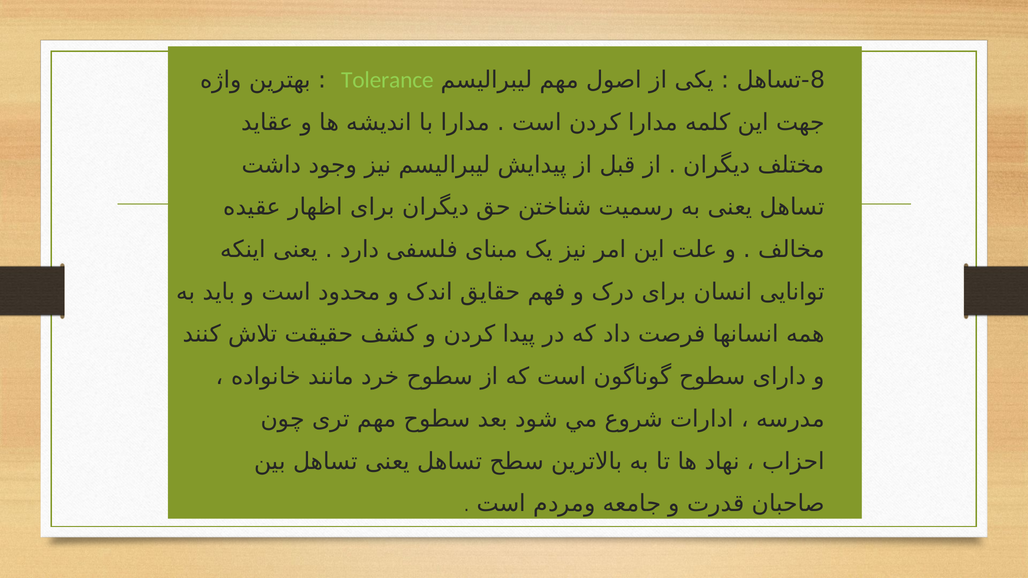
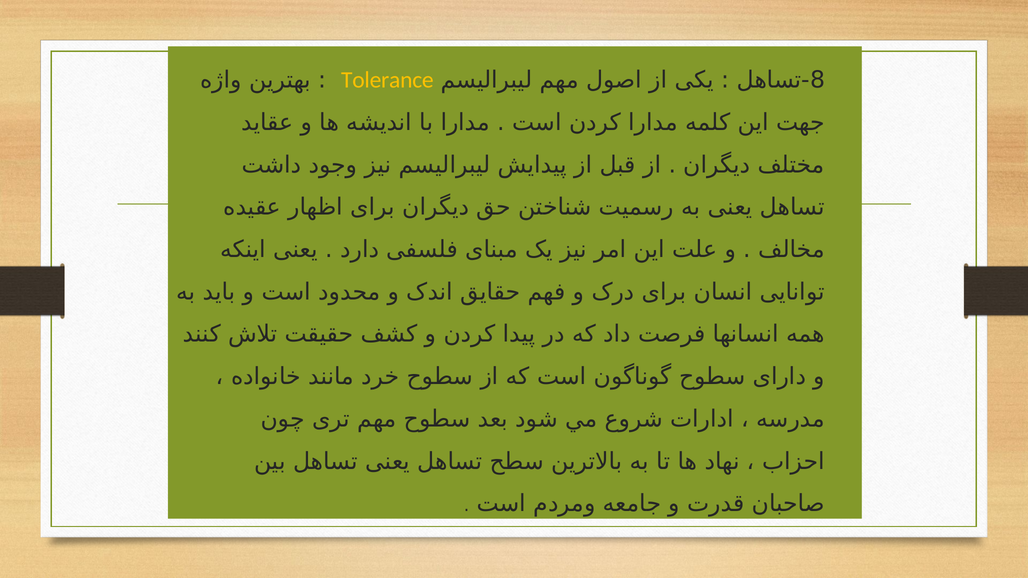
Tolerance colour: light green -> yellow (387, 80)
